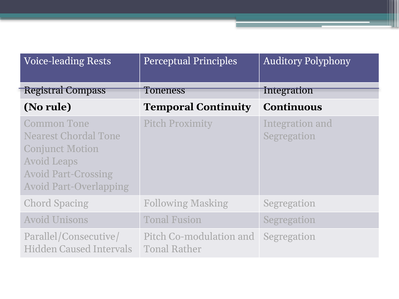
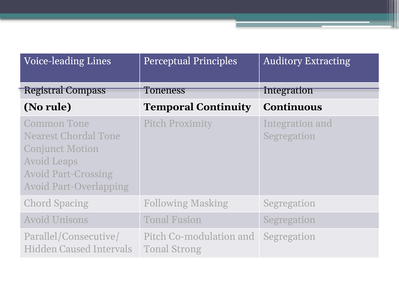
Rests: Rests -> Lines (99, 61)
Polyphony: Polyphony -> Extracting (327, 61)
Rather: Rather -> Strong (186, 249)
